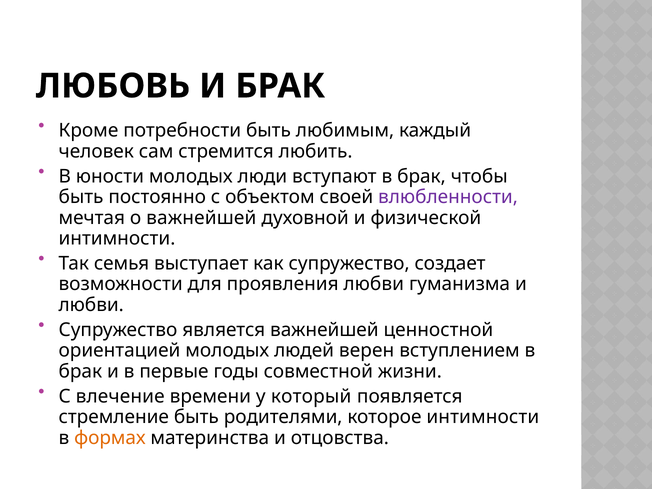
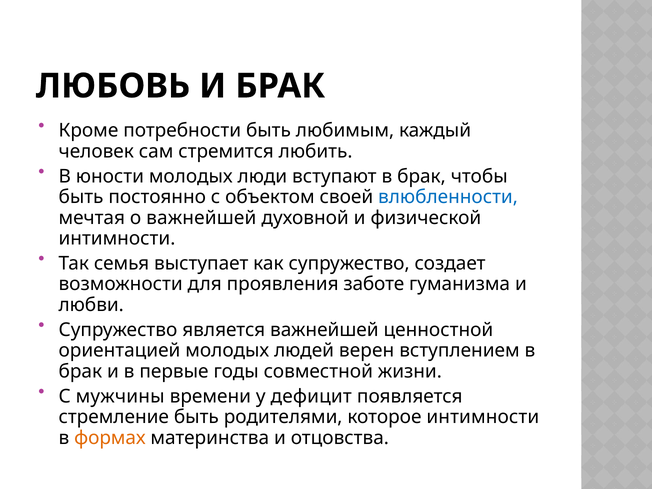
влюбленности colour: purple -> blue (448, 197)
проявления любви: любви -> заботе (374, 284)
влечение: влечение -> мужчины (120, 397)
который: который -> дефицит (311, 397)
